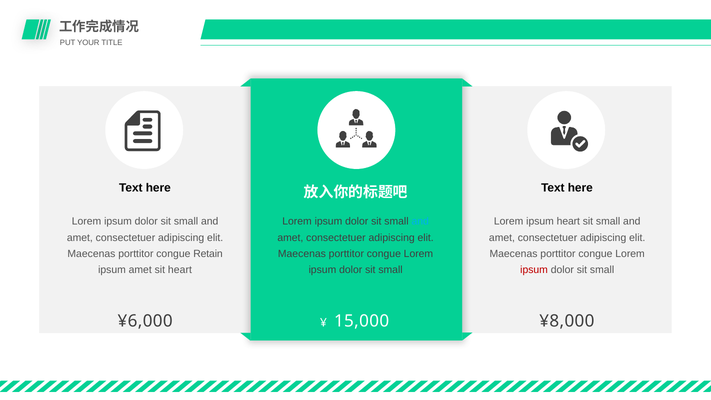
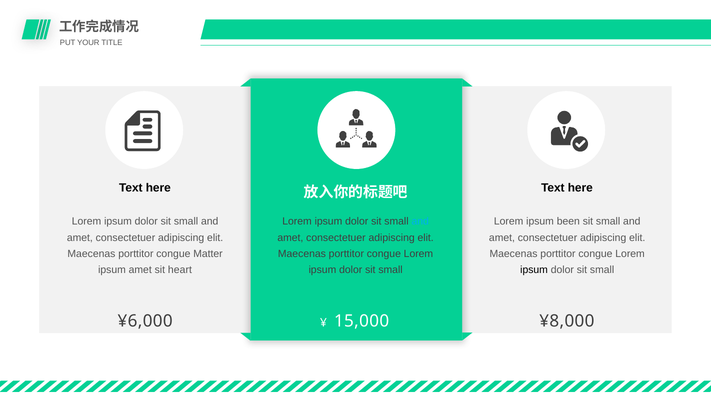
ipsum heart: heart -> been (568, 222)
Retain: Retain -> Matter (208, 254)
ipsum colour: red -> black (534, 270)
